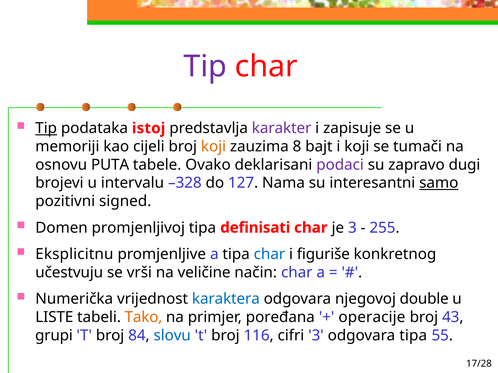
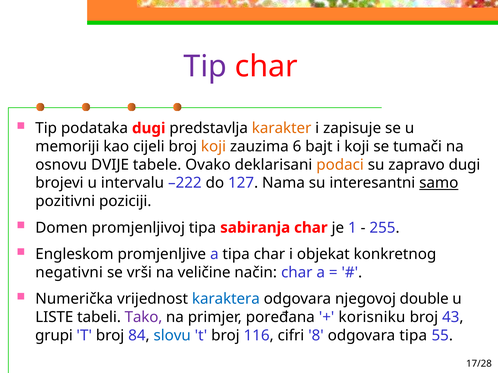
Tip underline: present -> none (46, 128)
podataka istoj: istoj -> dugi (149, 128)
karakter colour: purple -> orange (282, 128)
8: 8 -> 6 (297, 147)
PUTA: PUTA -> DVIJE (110, 165)
podaci colour: purple -> orange (340, 165)
–328: –328 -> –222 (185, 183)
signed: signed -> poziciji (125, 201)
definisati: definisati -> sabiranja (255, 228)
je 3: 3 -> 1 (352, 228)
Eksplicitnu: Eksplicitnu -> Engleskom (74, 255)
char colour: blue -> black (269, 255)
figuriše: figuriše -> objekat (323, 255)
učestvuju: učestvuju -> negativni (69, 273)
Tako colour: orange -> purple (144, 318)
operacije: operacije -> korisniku (372, 318)
cifri 3: 3 -> 8 (316, 336)
